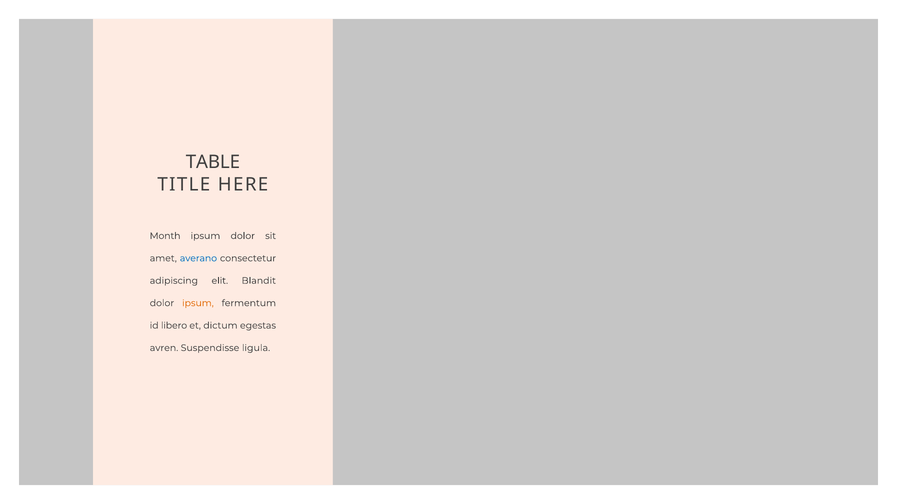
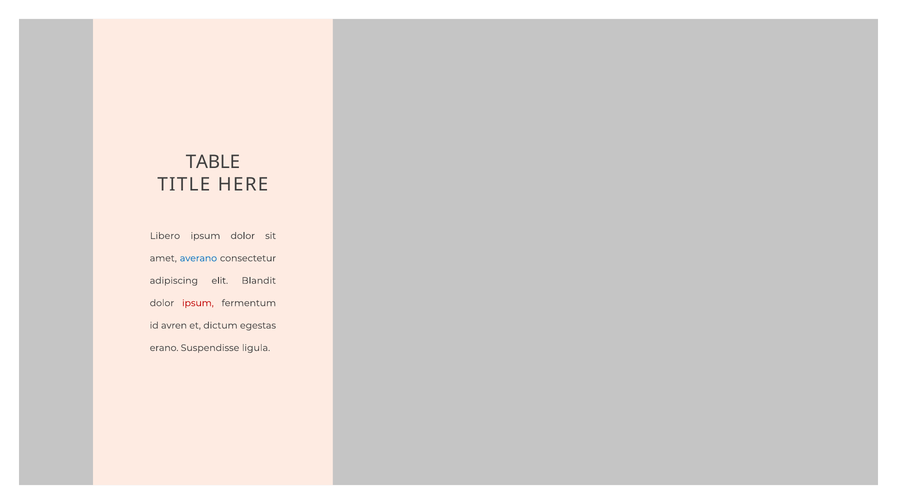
Month: Month -> Libero (165, 236)
ipsum colour: orange -> red (198, 303)
libero: libero -> avren (174, 326)
avren: avren -> erano (164, 348)
